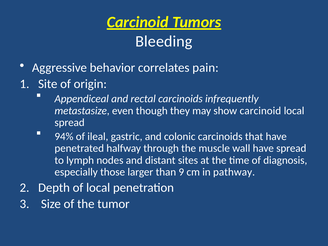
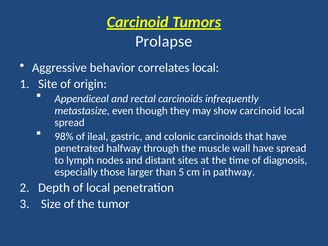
Bleeding: Bleeding -> Prolapse (164, 41)
correlates pain: pain -> local (206, 68)
94%: 94% -> 98% (64, 137)
9: 9 -> 5 (181, 172)
